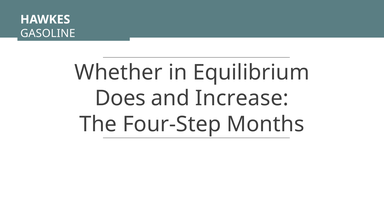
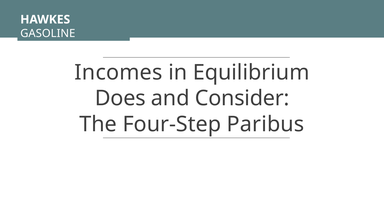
Whether: Whether -> Incomes (118, 72)
Increase: Increase -> Consider (242, 98)
Months: Months -> Paribus (265, 124)
